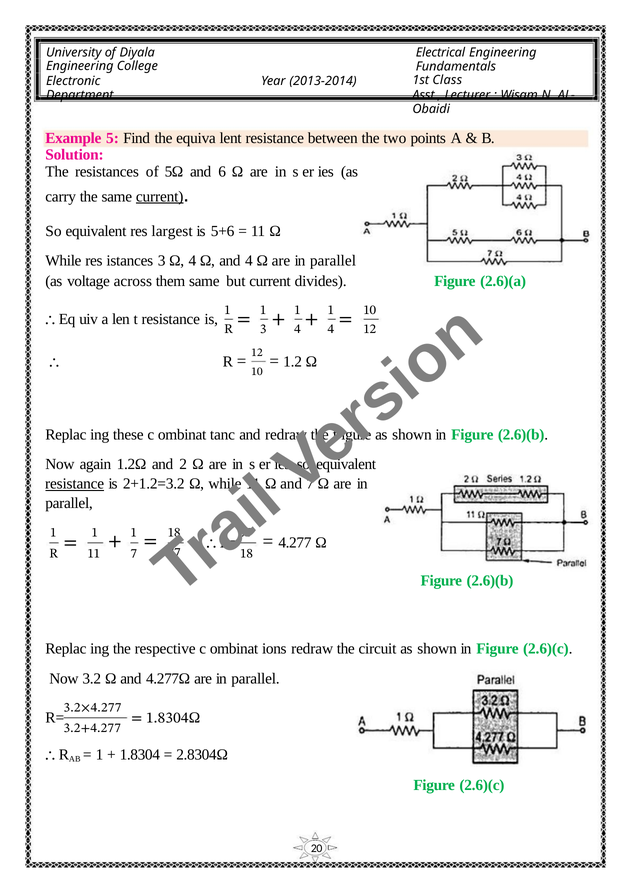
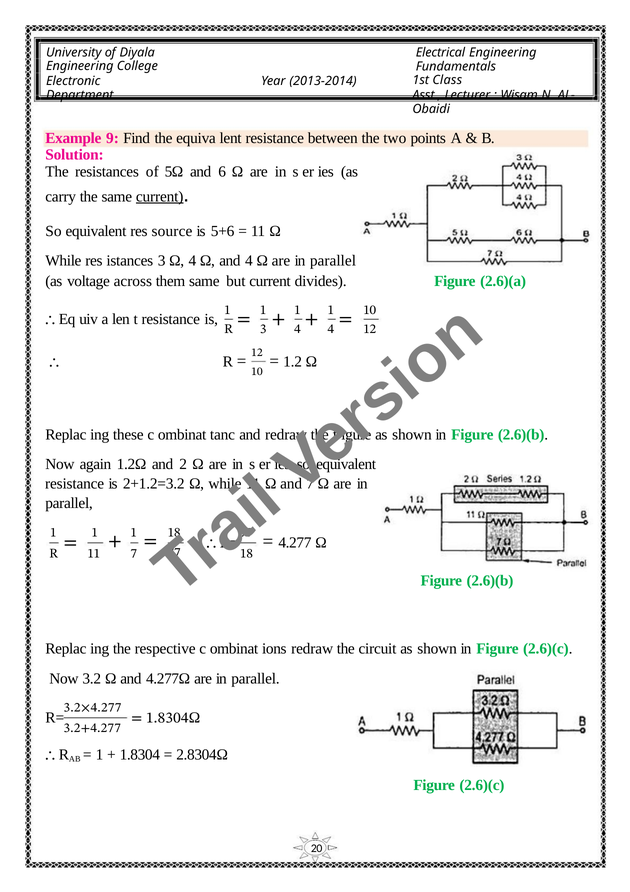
5: 5 -> 9 (112, 138)
largest: largest -> source (172, 231)
resistance underline: present -> none (75, 484)
